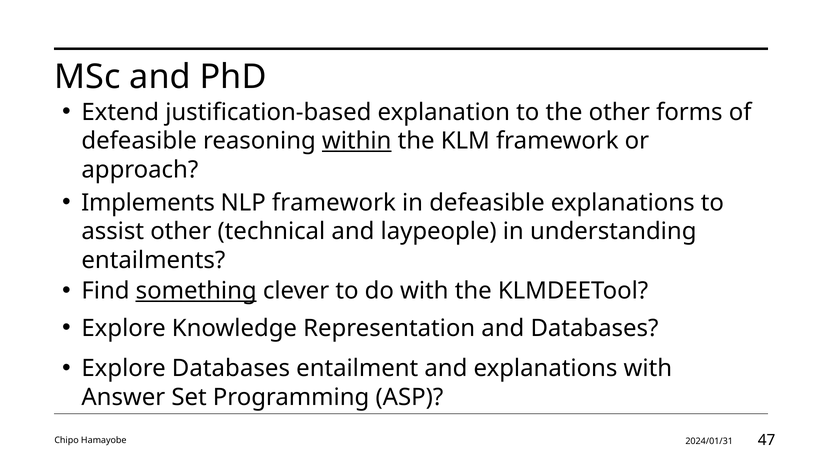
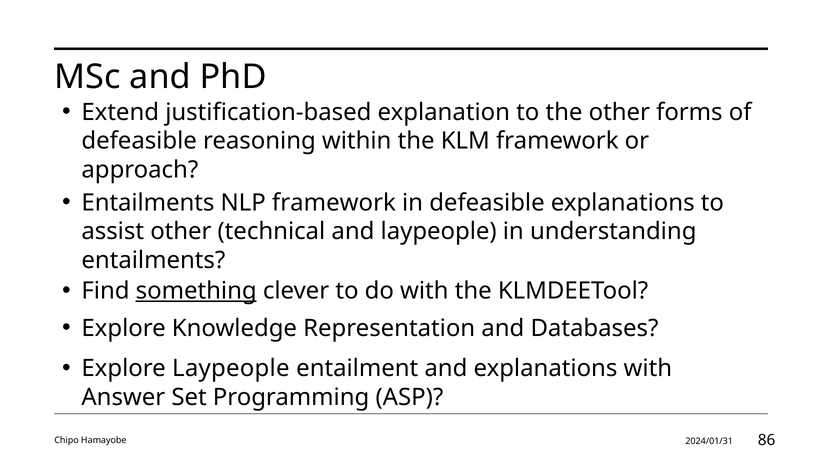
within underline: present -> none (357, 141)
Implements: Implements -> Entailments (148, 203)
Explore Databases: Databases -> Laypeople (231, 369)
47: 47 -> 86 (767, 441)
